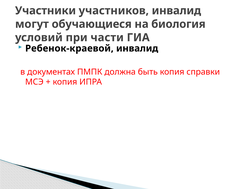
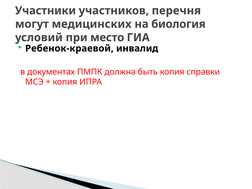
участников инвалид: инвалид -> перечня (176, 11)
обучающиеся: обучающиеся -> медицинских (92, 24)
части: части -> место (107, 38)
